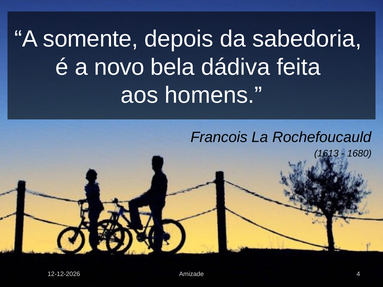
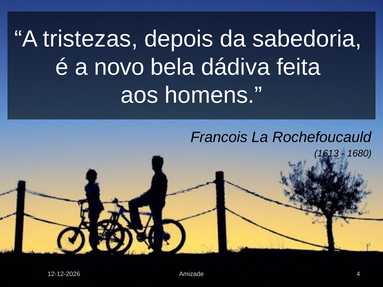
somente: somente -> tristezas (90, 39)
